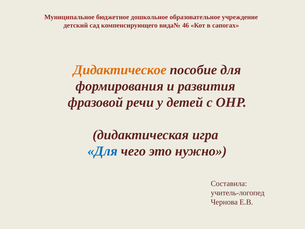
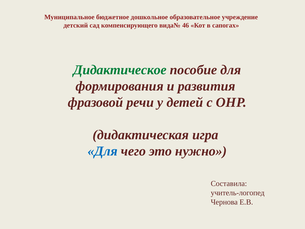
Дидактическое colour: orange -> green (120, 70)
